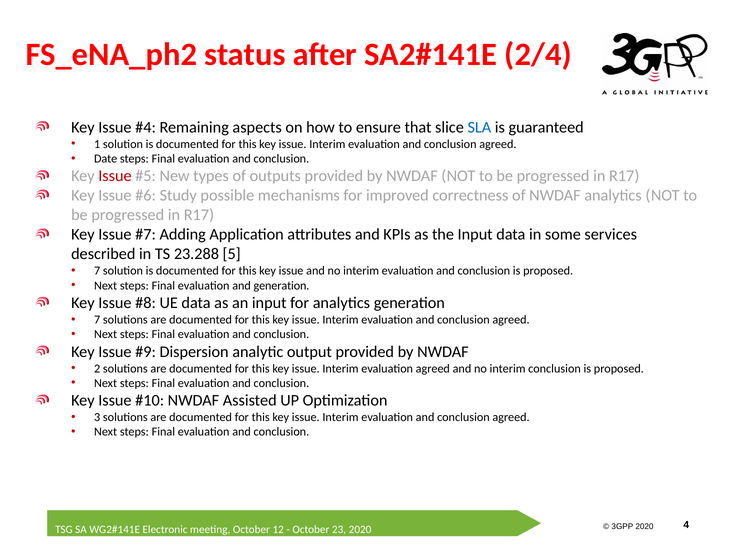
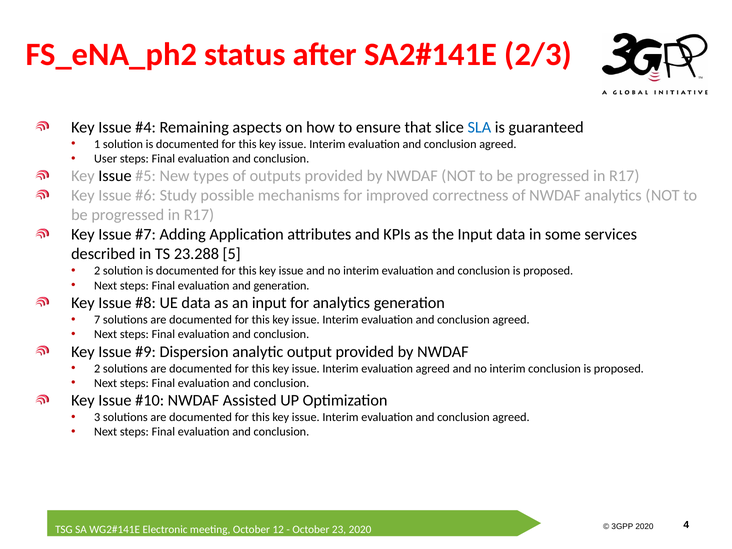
2/4: 2/4 -> 2/3 (538, 55)
Date: Date -> User (106, 159)
Issue colour: red -> black (115, 176)
7: 7 -> 2 (97, 271)
